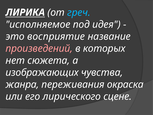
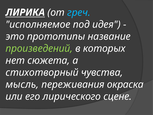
восприятие: восприятие -> прототипы (56, 36)
произведений colour: pink -> light green (39, 48)
изображающих: изображающих -> стихотворный (42, 72)
жанра: жанра -> мысль (22, 84)
